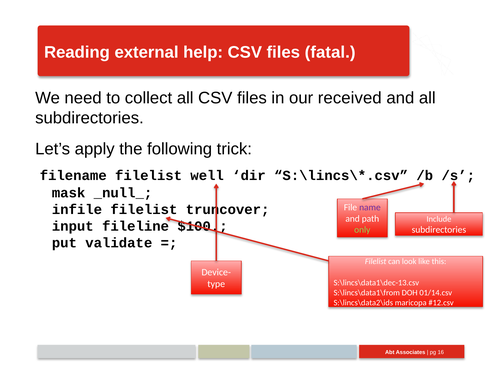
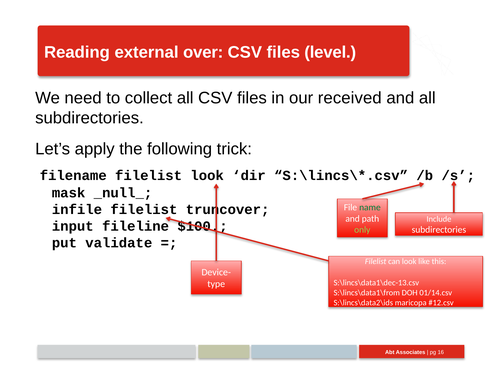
help: help -> over (203, 52)
fatal: fatal -> level (330, 52)
filelist well: well -> look (207, 175)
name colour: purple -> green (370, 207)
